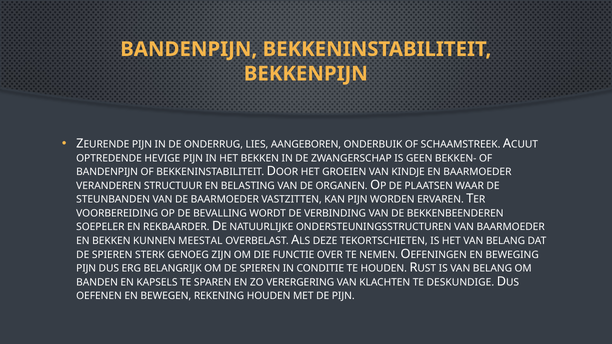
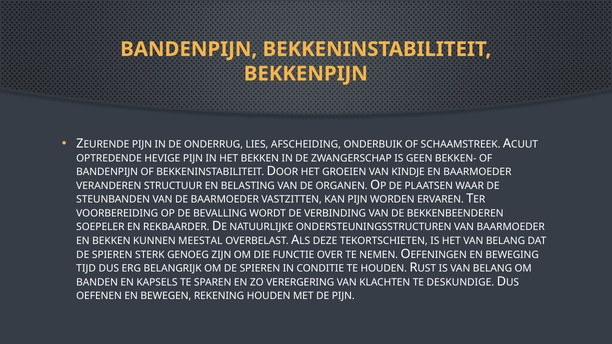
AANGEBOREN: AANGEBOREN -> AFSCHEIDING (306, 145)
PIJN: PIJN -> TIJD (86, 269)
